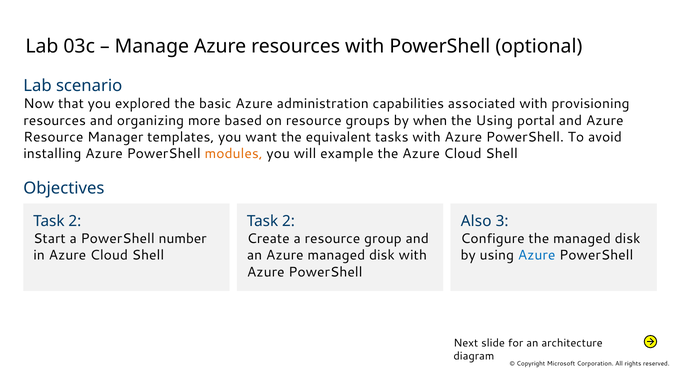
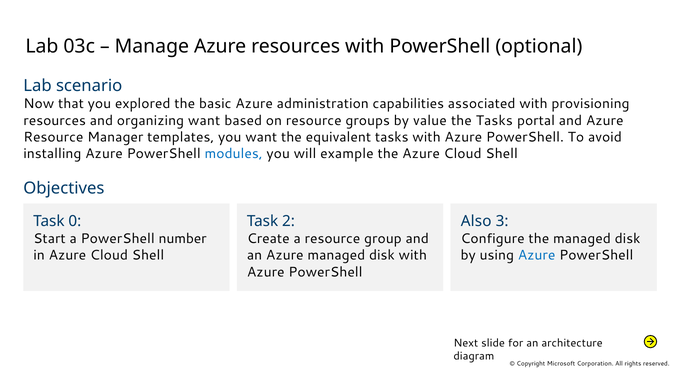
organizing more: more -> want (204, 121)
when: when -> value (430, 121)
the Using: Using -> Tasks (494, 121)
modules colour: orange -> blue (234, 154)
2: 2 -> 0 (75, 222)
